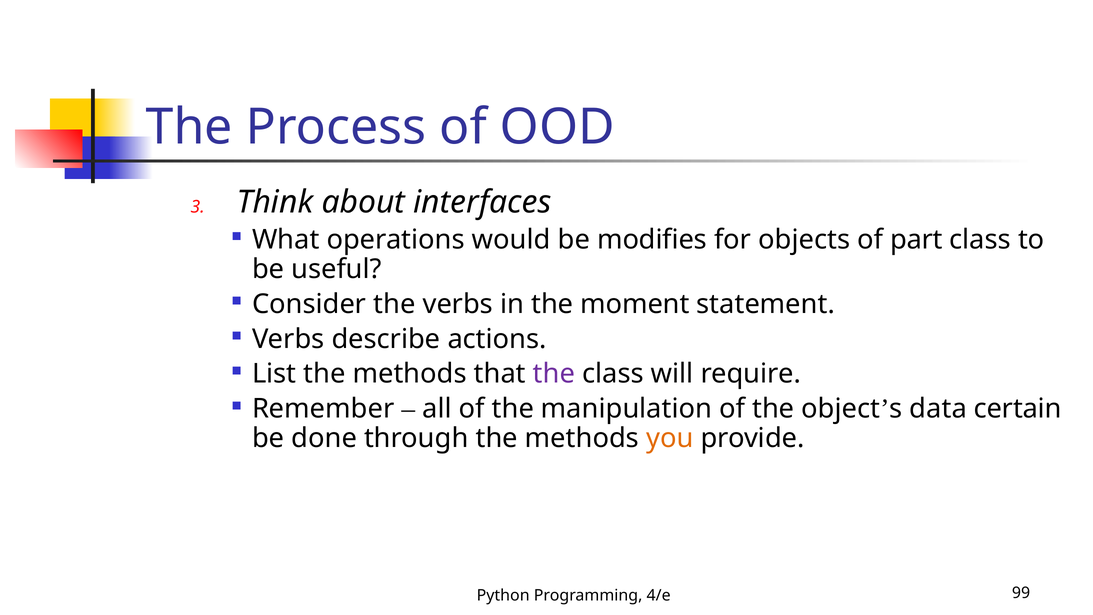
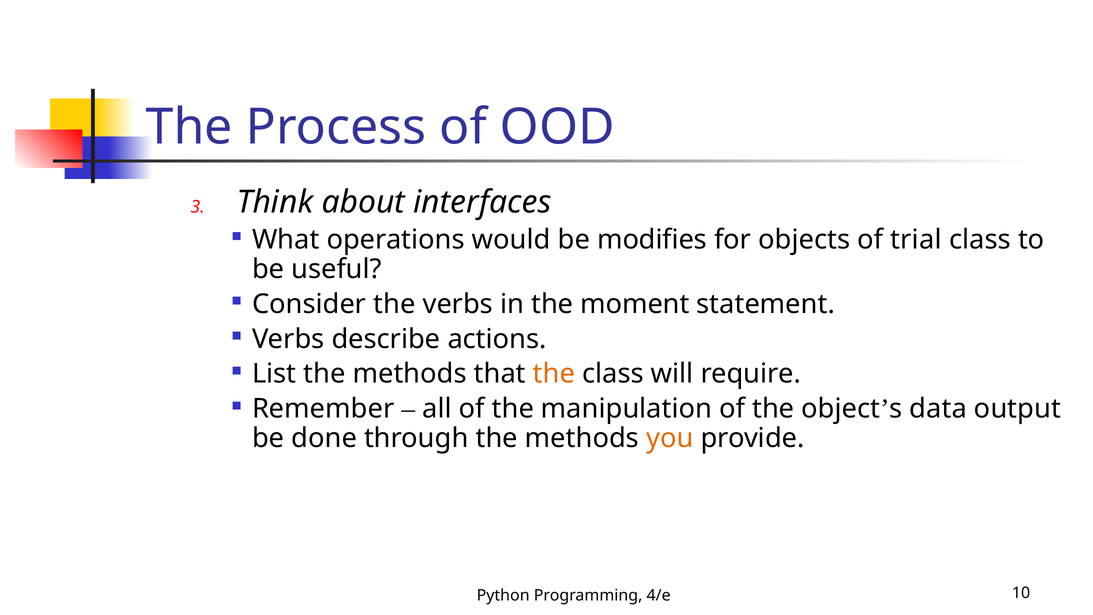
part: part -> trial (916, 239)
the colour: purple -> orange (554, 374)
certain: certain -> output (1018, 409)
99: 99 -> 10 (1021, 593)
